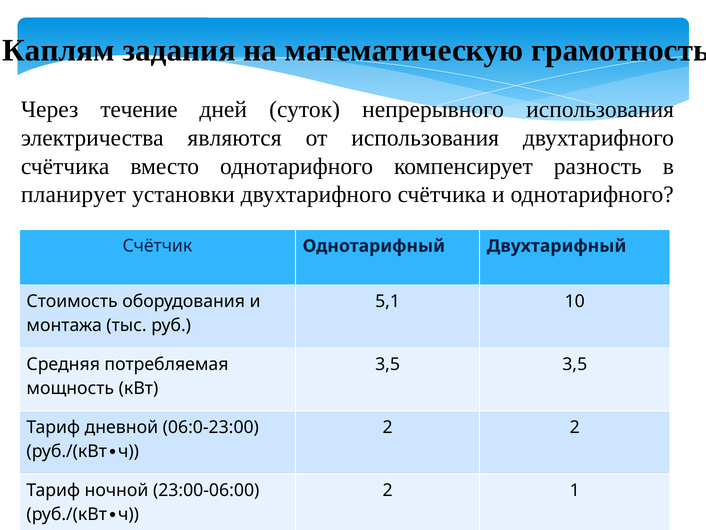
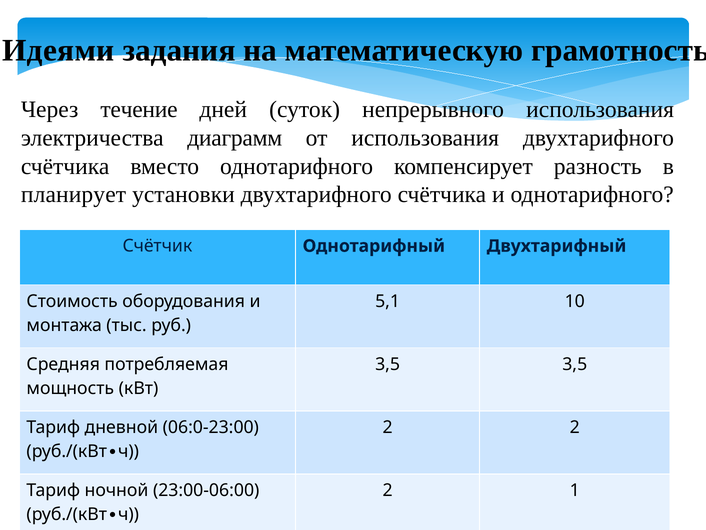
Каплям: Каплям -> Идеями (58, 50)
являются: являются -> диаграмм (235, 138)
